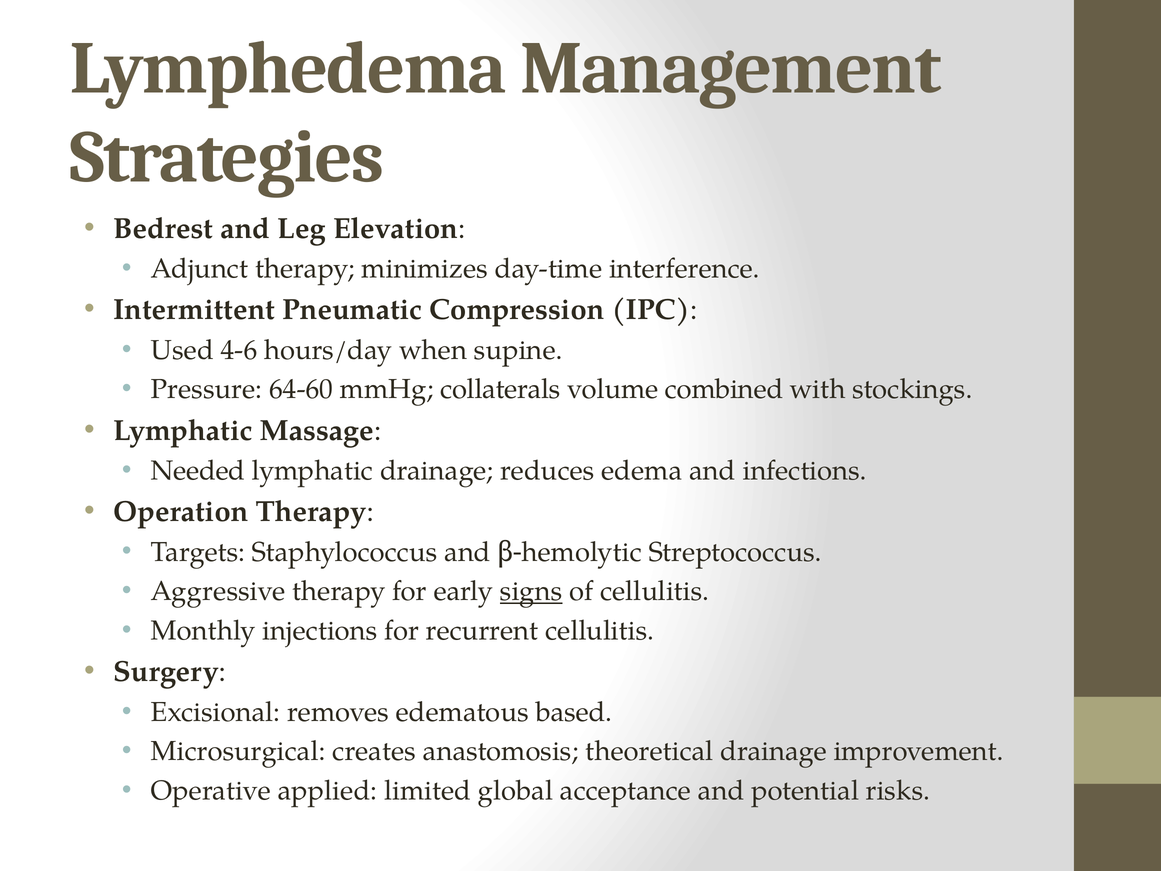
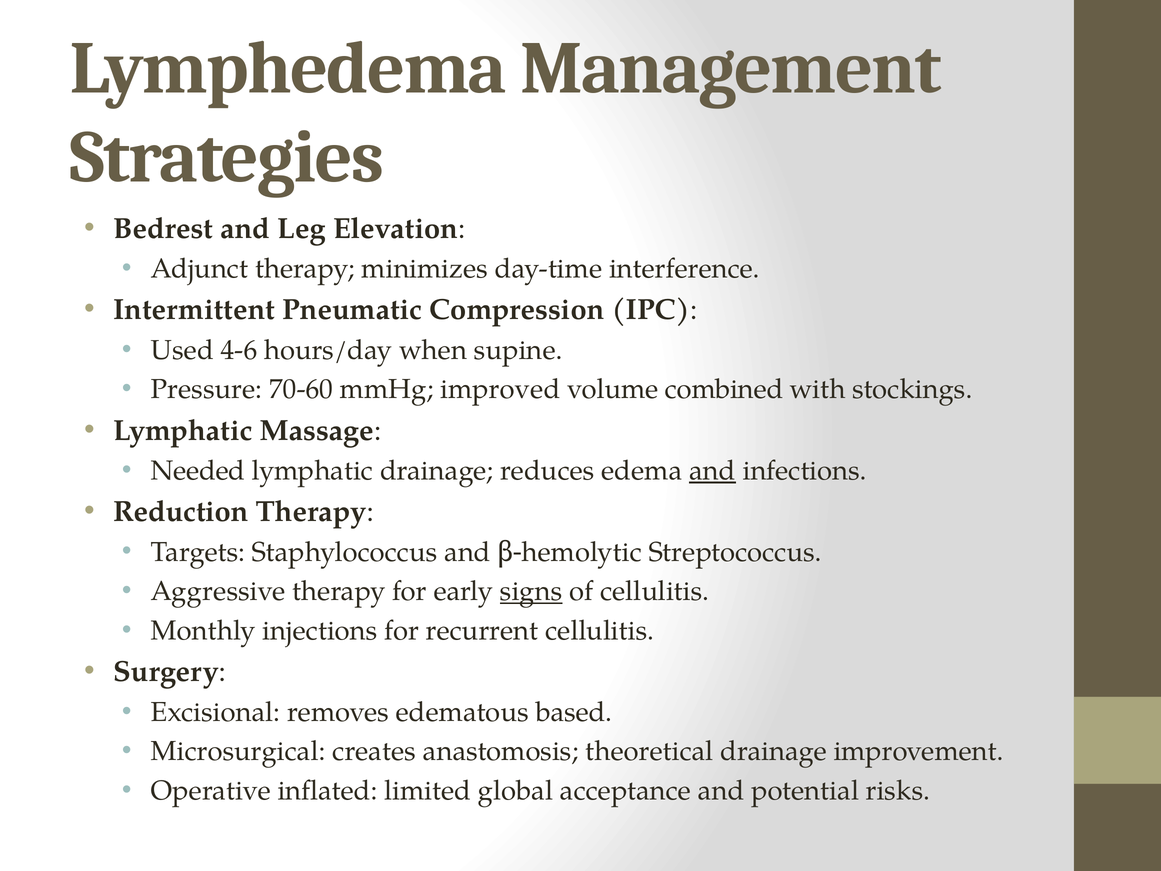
64-60: 64-60 -> 70-60 (301, 389)
collaterals: collaterals -> improved (500, 389)
and underline: none -> present (712, 471)
Operation: Operation -> Reduction (181, 512)
applied: applied -> inflated (328, 790)
